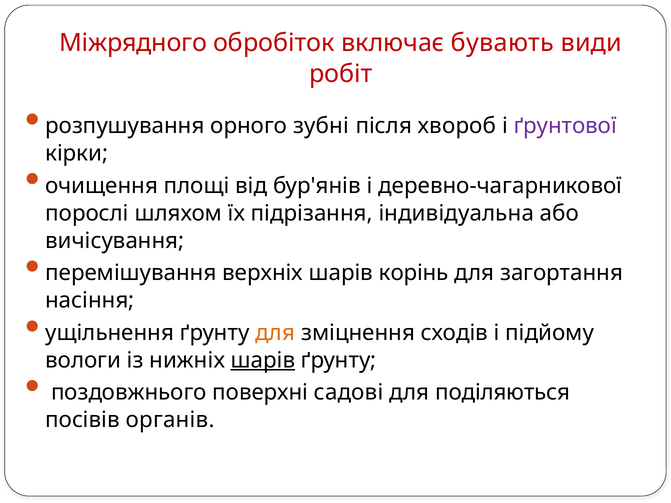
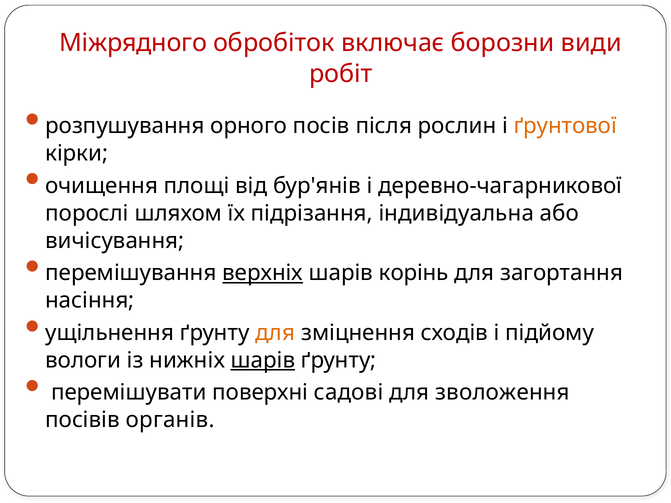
бувають: бувають -> борозни (503, 43)
зубні: зубні -> посів (321, 126)
хвороб: хвороб -> рослин (457, 126)
ґрунтової colour: purple -> orange (565, 126)
верхніх underline: none -> present (263, 273)
поздовжнього: поздовжнього -> перемішувати (129, 393)
поділяються: поділяються -> зволоження (503, 393)
